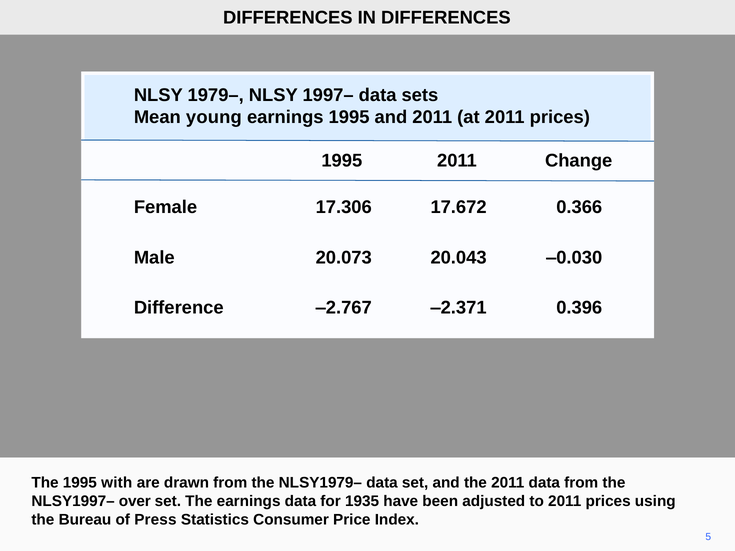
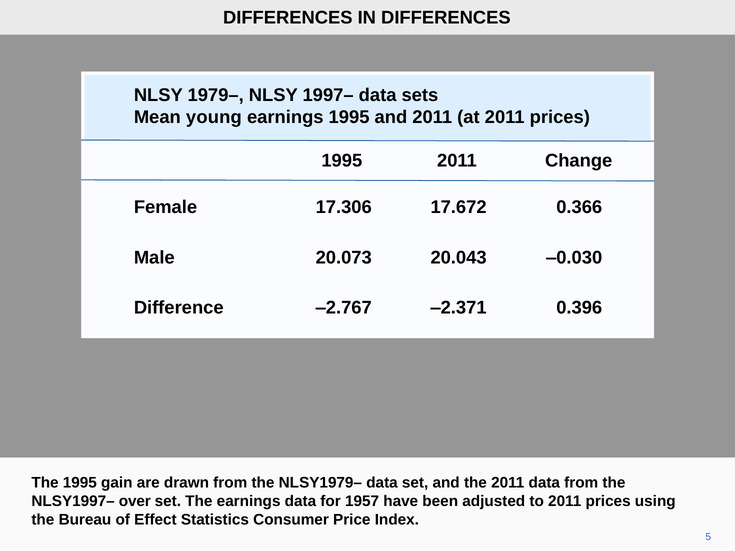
with: with -> gain (117, 483)
1935: 1935 -> 1957 (362, 501)
Press: Press -> Effect (155, 520)
